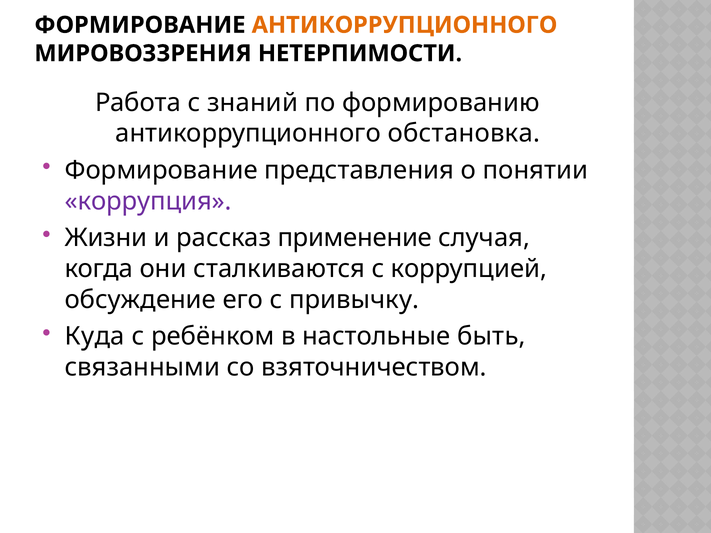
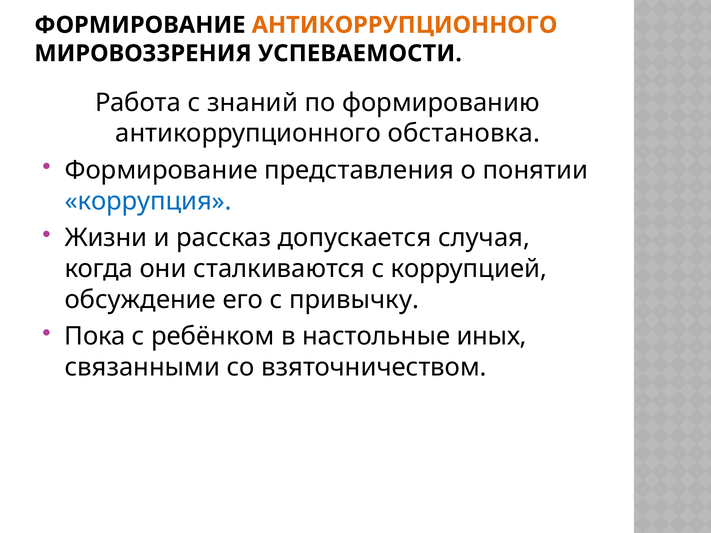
НЕТЕРПИМОСТИ: НЕТЕРПИМОСТИ -> УСПЕВАЕМОСТИ (360, 53)
коррупция colour: purple -> blue (148, 201)
применение: применение -> допускается (355, 238)
Куда: Куда -> Пока (95, 337)
быть: быть -> иных (492, 337)
